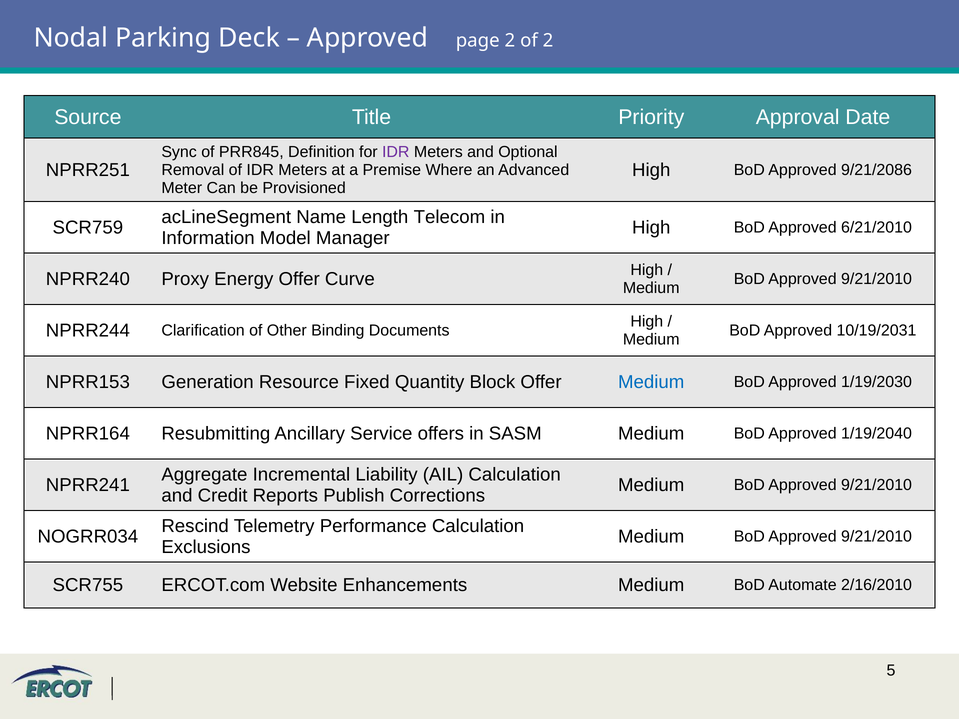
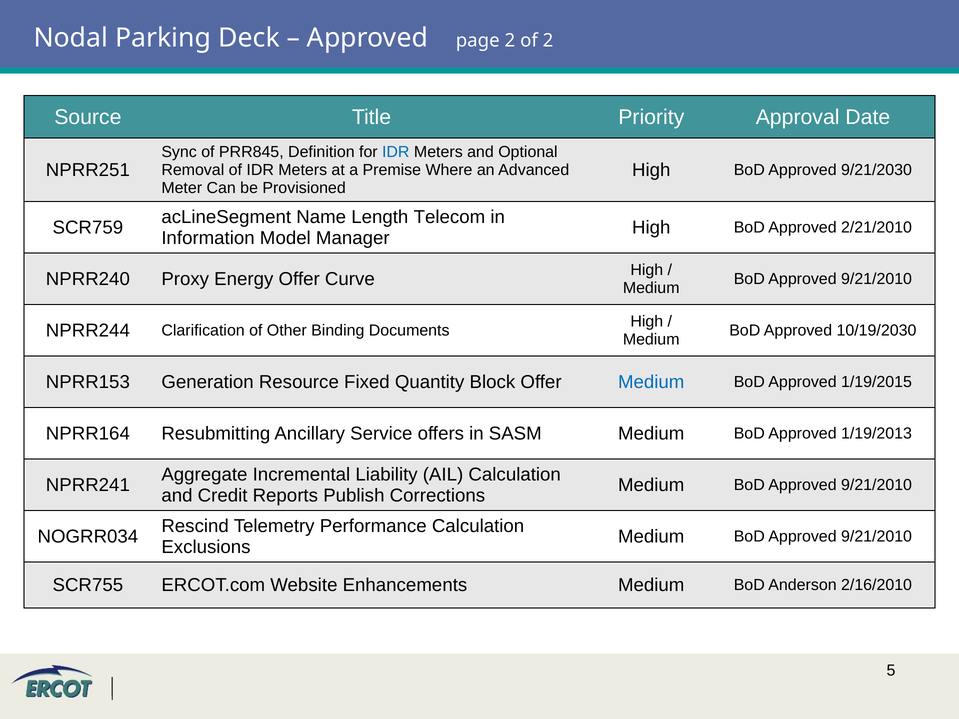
IDR colour: purple -> blue (396, 152)
9/21/2086: 9/21/2086 -> 9/21/2030 (877, 170)
6/21/2010: 6/21/2010 -> 2/21/2010 (877, 228)
10/19/2031: 10/19/2031 -> 10/19/2030 (876, 331)
1/19/2030: 1/19/2030 -> 1/19/2015 (877, 382)
1/19/2040: 1/19/2040 -> 1/19/2013 (877, 434)
Automate: Automate -> Anderson (802, 585)
